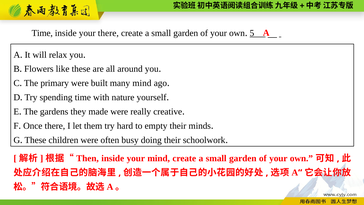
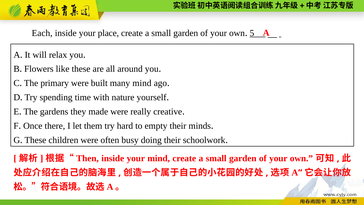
Time: Time -> Each (42, 33)
your there: there -> place (108, 33)
